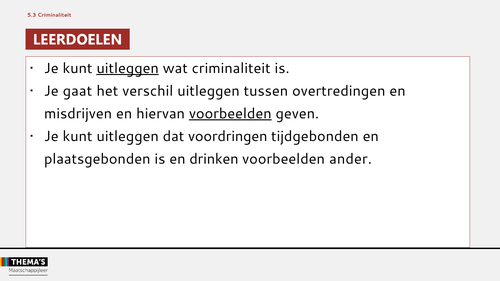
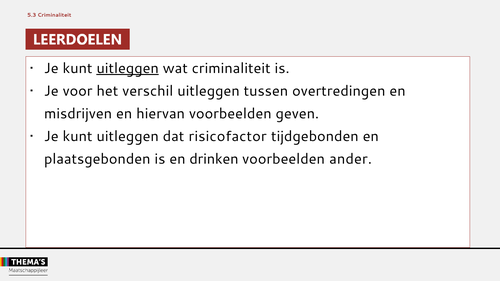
gaat: gaat -> voor (78, 91)
voorbeelden underline: present -> none (230, 114)
voordringen: voordringen -> risicofactor (228, 136)
